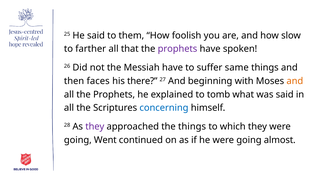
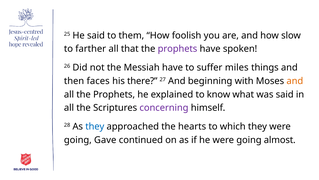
same: same -> miles (237, 67)
tomb: tomb -> know (219, 94)
concerning colour: blue -> purple (164, 108)
they colour: purple -> blue (95, 126)
the things: things -> hearts (192, 126)
Went: Went -> Gave (105, 140)
